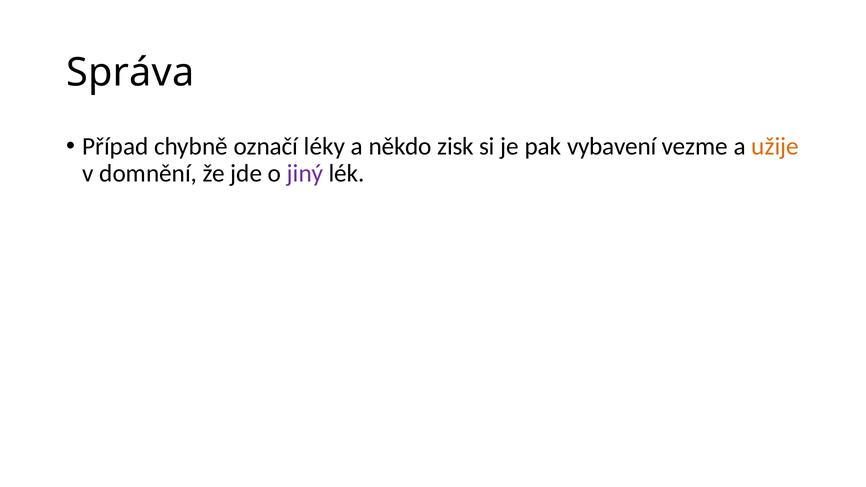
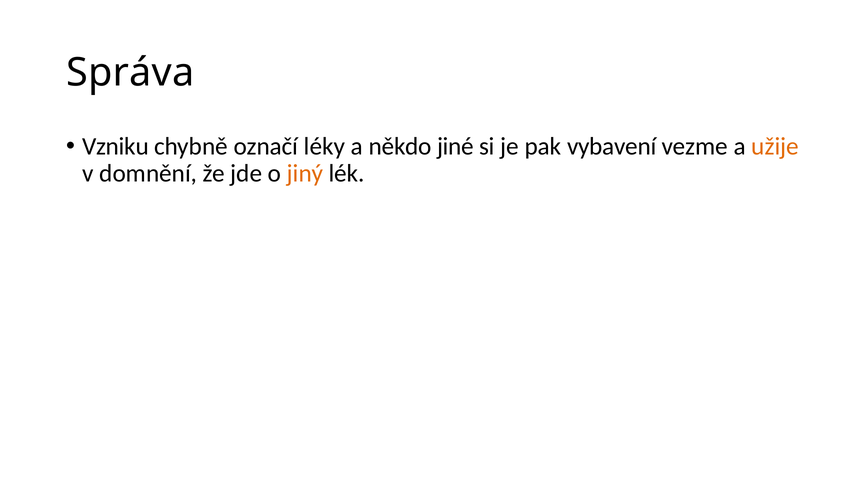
Případ: Případ -> Vzniku (115, 146)
zisk: zisk -> jiné (455, 146)
jiný colour: purple -> orange (305, 174)
